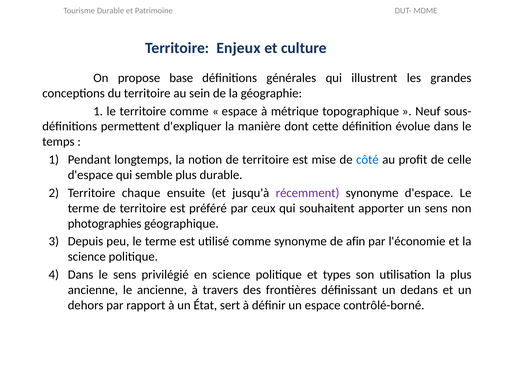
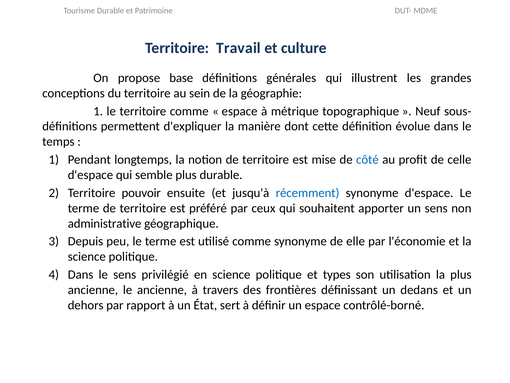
Enjeux: Enjeux -> Travail (239, 48)
chaque: chaque -> pouvoir (141, 193)
récemment colour: purple -> blue (308, 193)
photographies: photographies -> administrative (105, 223)
afin: afin -> elle (356, 241)
